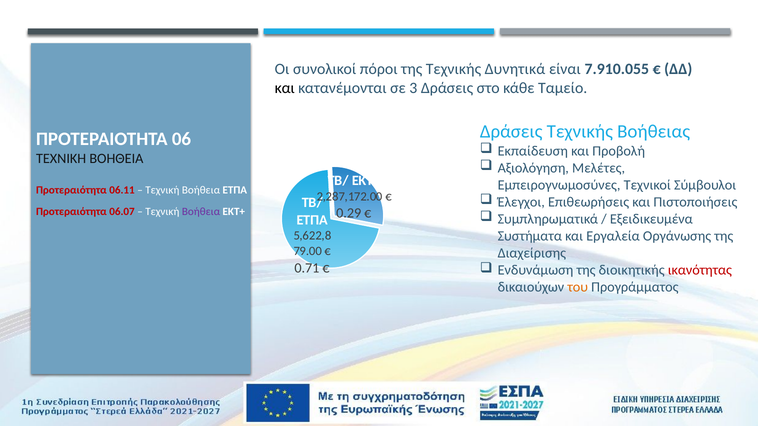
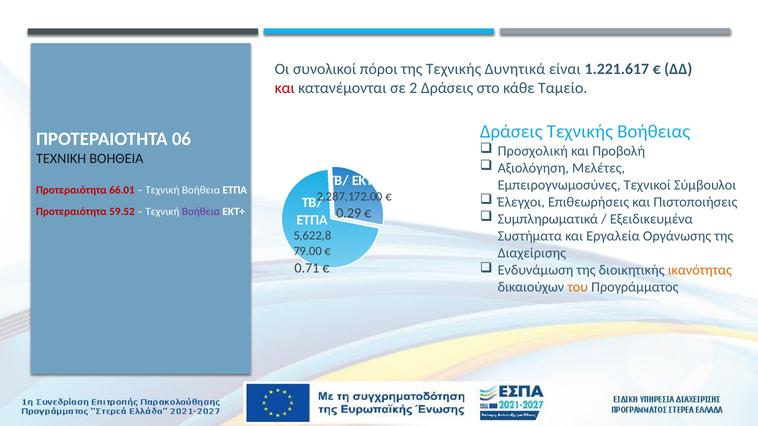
7.910.055: 7.910.055 -> 1.221.617 (617, 69)
και colour: black -> red (285, 88)
3: 3 -> 2 (413, 88)
Εκπαίδευση: Εκπαίδευση -> Προσχολική (533, 151)
06.11: 06.11 -> 66.01 (122, 190)
06.07: 06.07 -> 59.52 (122, 212)
ικανότητας colour: red -> orange (700, 270)
